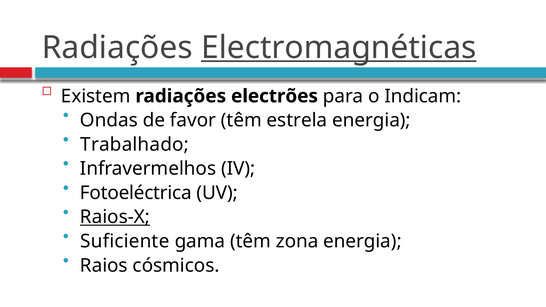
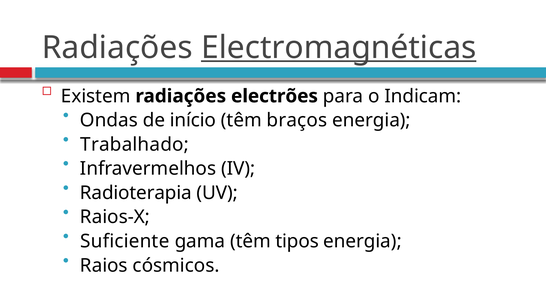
favor: favor -> início (193, 120)
estrela: estrela -> braços (297, 120)
Fotoeléctrica: Fotoeléctrica -> Radioterapia (136, 193)
Raios-X underline: present -> none (115, 217)
zona: zona -> tipos (297, 241)
